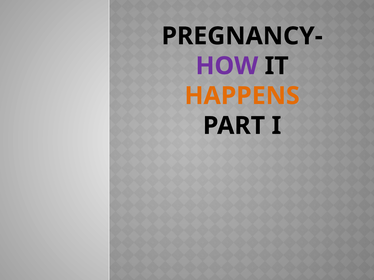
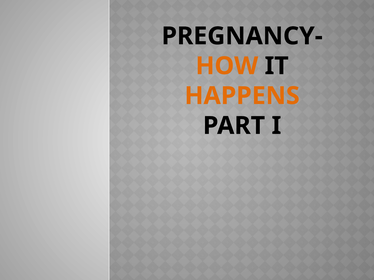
HOW colour: purple -> orange (227, 66)
